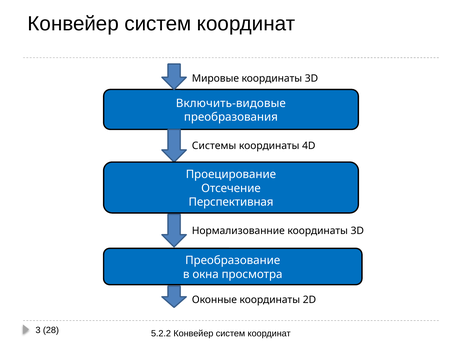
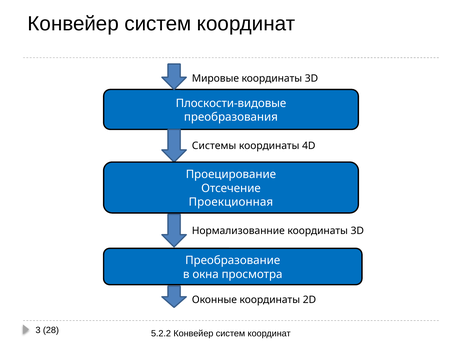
Включить-видовые: Включить-видовые -> Плоскости-видовые (231, 103)
Перспективная: Перспективная -> Проекционная (231, 202)
